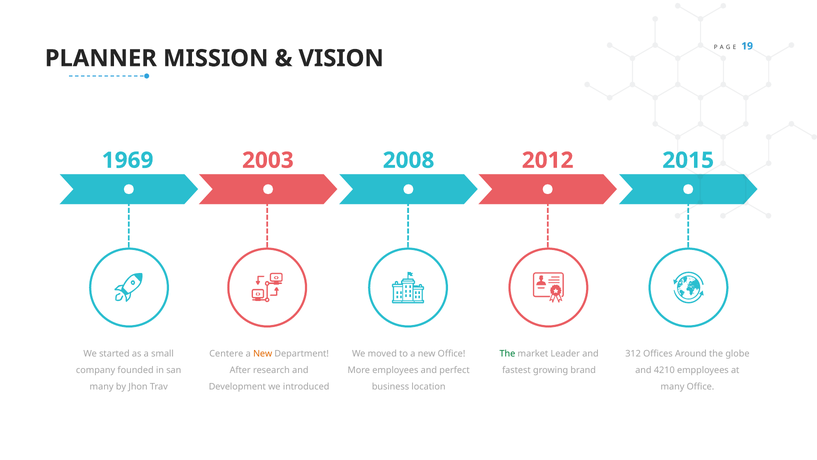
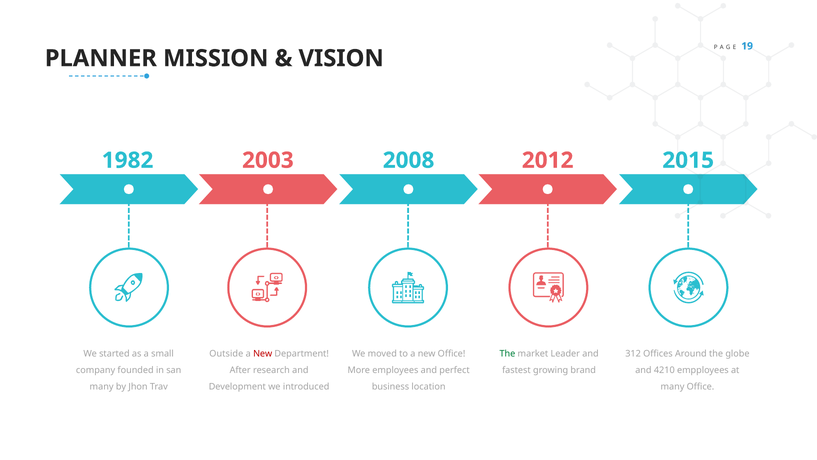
1969: 1969 -> 1982 (128, 160)
Centere: Centere -> Outside (226, 354)
New colour: orange -> red (263, 354)
